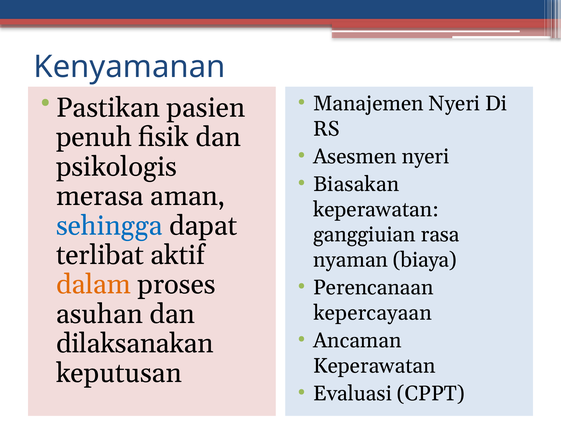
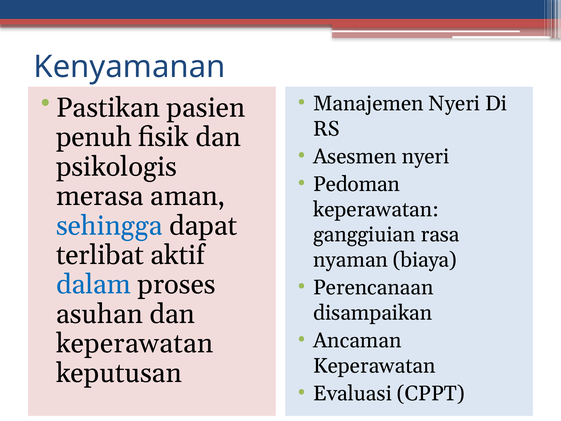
Biasakan: Biasakan -> Pedoman (357, 184)
dalam colour: orange -> blue (93, 284)
kepercayaan: kepercayaan -> disampaikan (373, 313)
dilaksanakan: dilaksanakan -> keperawatan (135, 343)
